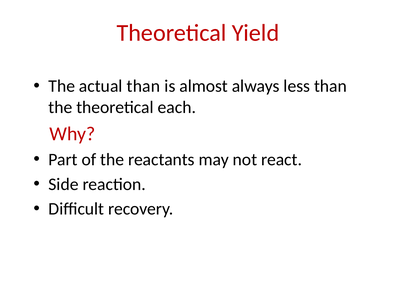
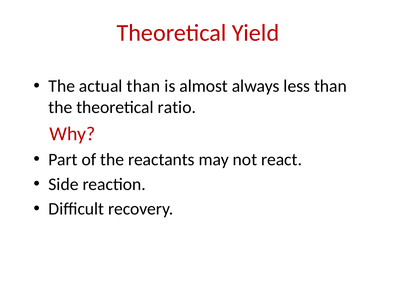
each: each -> ratio (177, 107)
